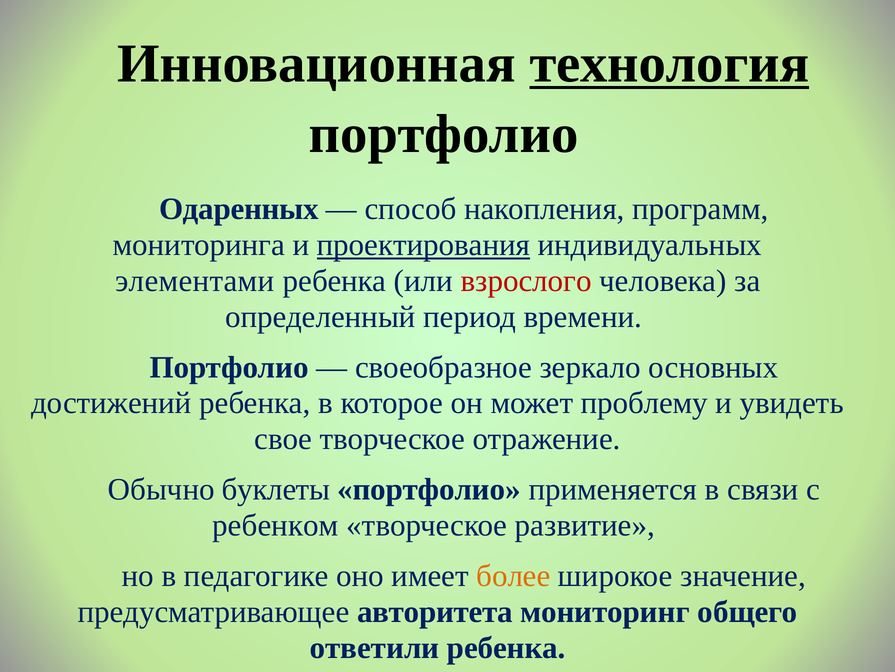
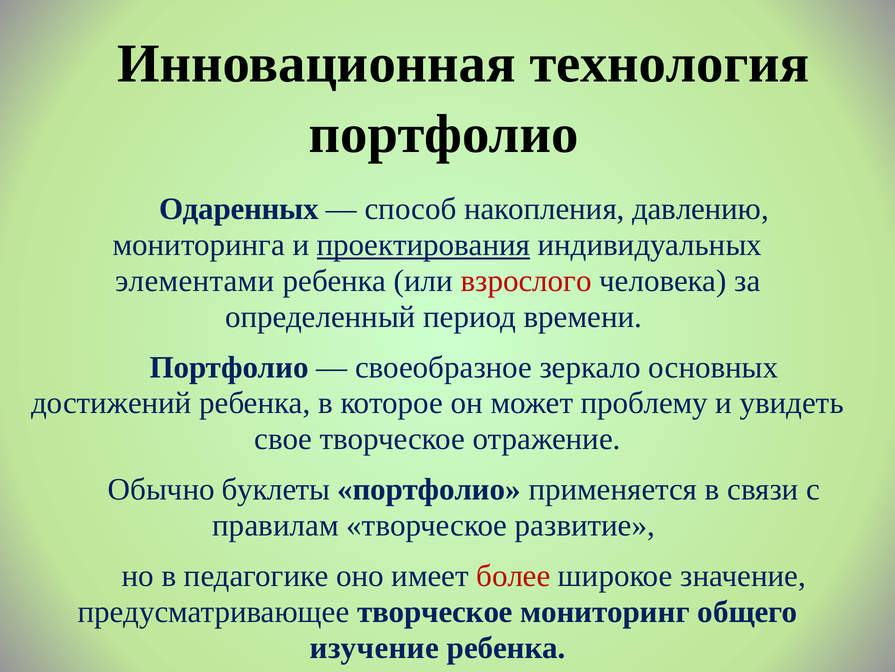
технология underline: present -> none (669, 64)
программ: программ -> давлению (701, 209)
ребенком: ребенком -> правилам (275, 525)
более colour: orange -> red (513, 575)
предусматривающее авторитета: авторитета -> творческое (435, 611)
ответили: ответили -> изучение (374, 647)
